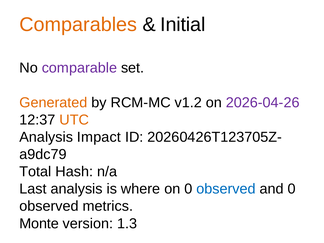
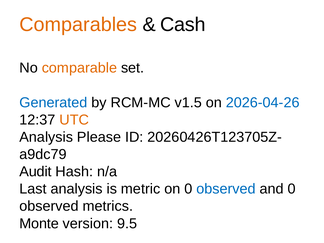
Initial: Initial -> Cash (183, 25)
comparable colour: purple -> orange (79, 68)
Generated colour: orange -> blue (53, 103)
v1.2: v1.2 -> v1.5 (188, 103)
2026-04-26 colour: purple -> blue (263, 103)
Impact: Impact -> Please (99, 137)
Total: Total -> Audit (35, 172)
where: where -> metric (141, 189)
1.3: 1.3 -> 9.5 (127, 224)
